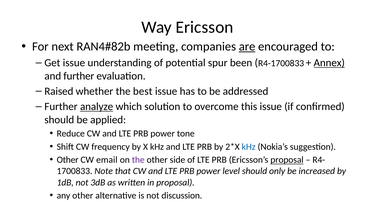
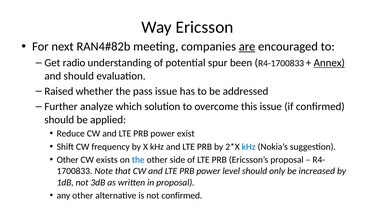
Get issue: issue -> radio (74, 63)
and further: further -> should (79, 76)
best: best -> pass (143, 91)
analyze underline: present -> none (97, 107)
tone: tone -> exist (186, 134)
email: email -> exists (107, 160)
the colour: purple -> blue (138, 160)
proposal underline: present -> none (287, 160)
not discussion: discussion -> confirmed (182, 196)
